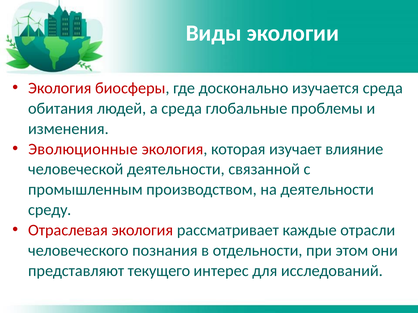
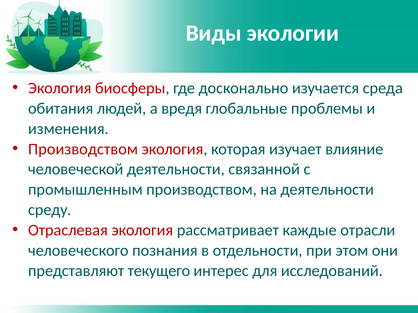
а среда: среда -> вредя (182, 109)
Эволюционные: Эволюционные -> Производством (83, 149)
